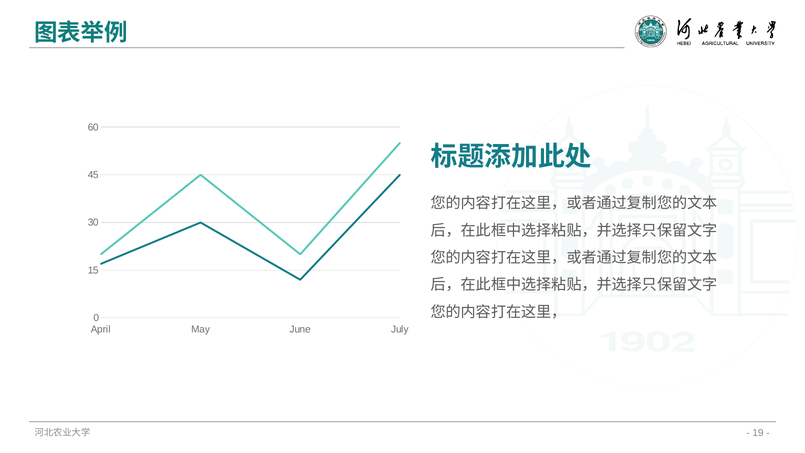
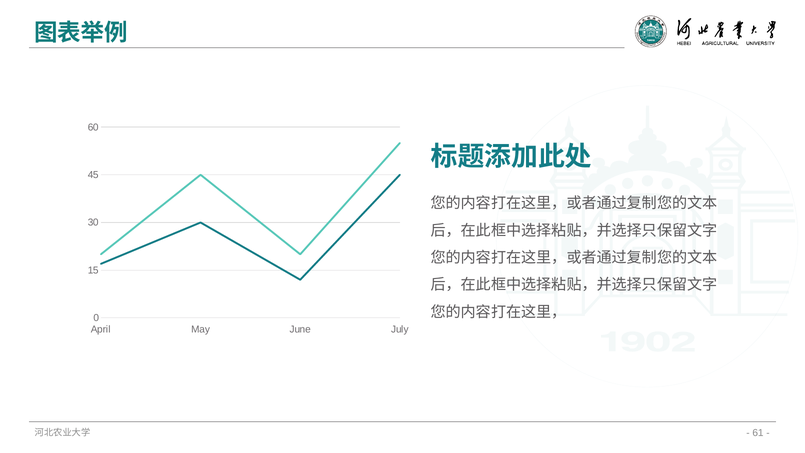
19: 19 -> 61 (758, 433)
